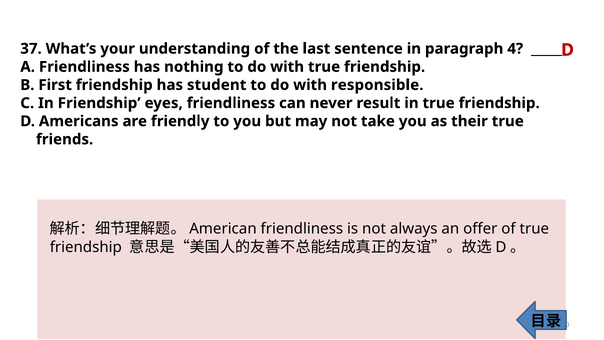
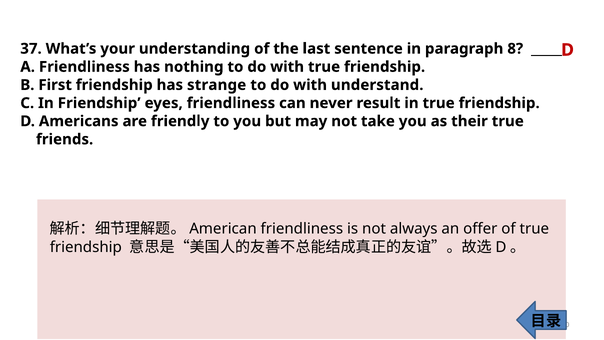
4: 4 -> 8 (515, 49)
student: student -> strange (217, 85)
responsible: responsible -> understand (377, 85)
